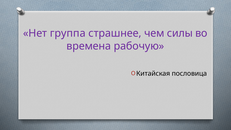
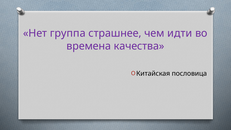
силы: силы -> идти (180, 33)
рабочую: рабочую -> качества (139, 46)
